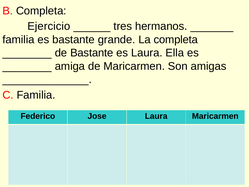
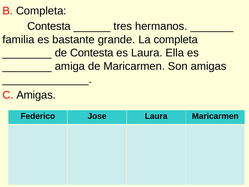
Ejercicio: Ejercicio -> Contesta (49, 26)
de Bastante: Bastante -> Contesta (92, 53)
C Familia: Familia -> Amigas (36, 95)
